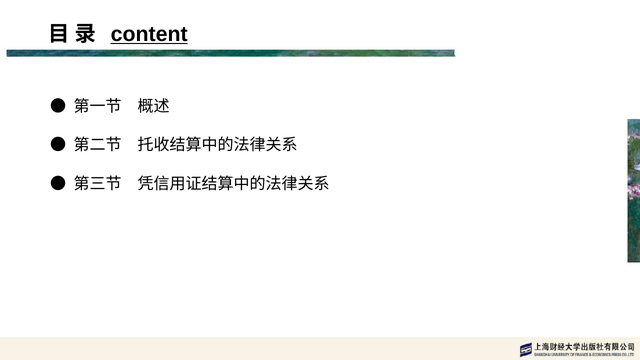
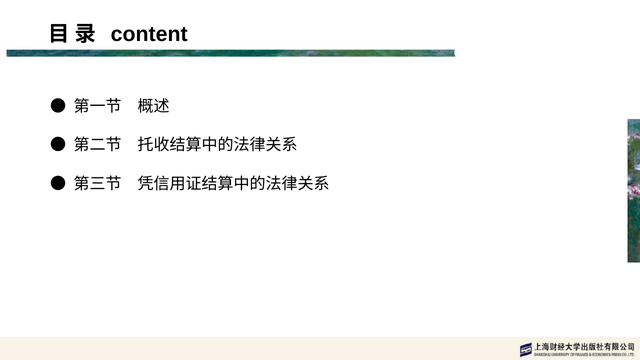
content underline: present -> none (149, 34)
